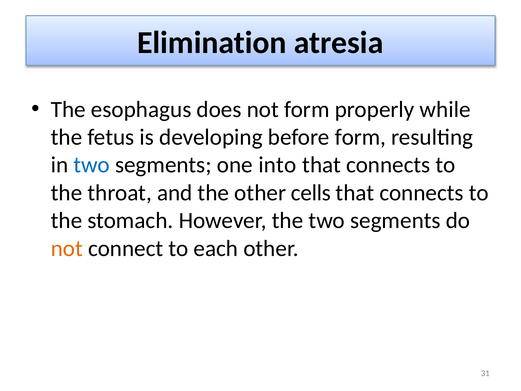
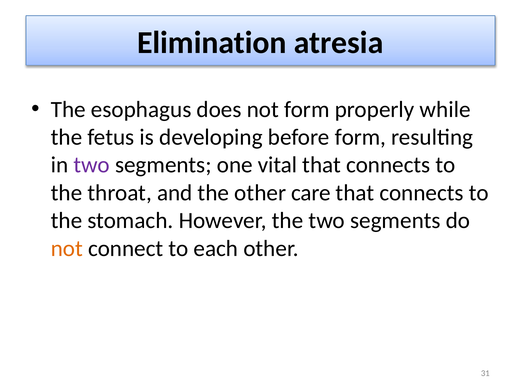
two colour: blue -> purple (92, 165)
into: into -> vital (278, 165)
cells: cells -> care (311, 193)
